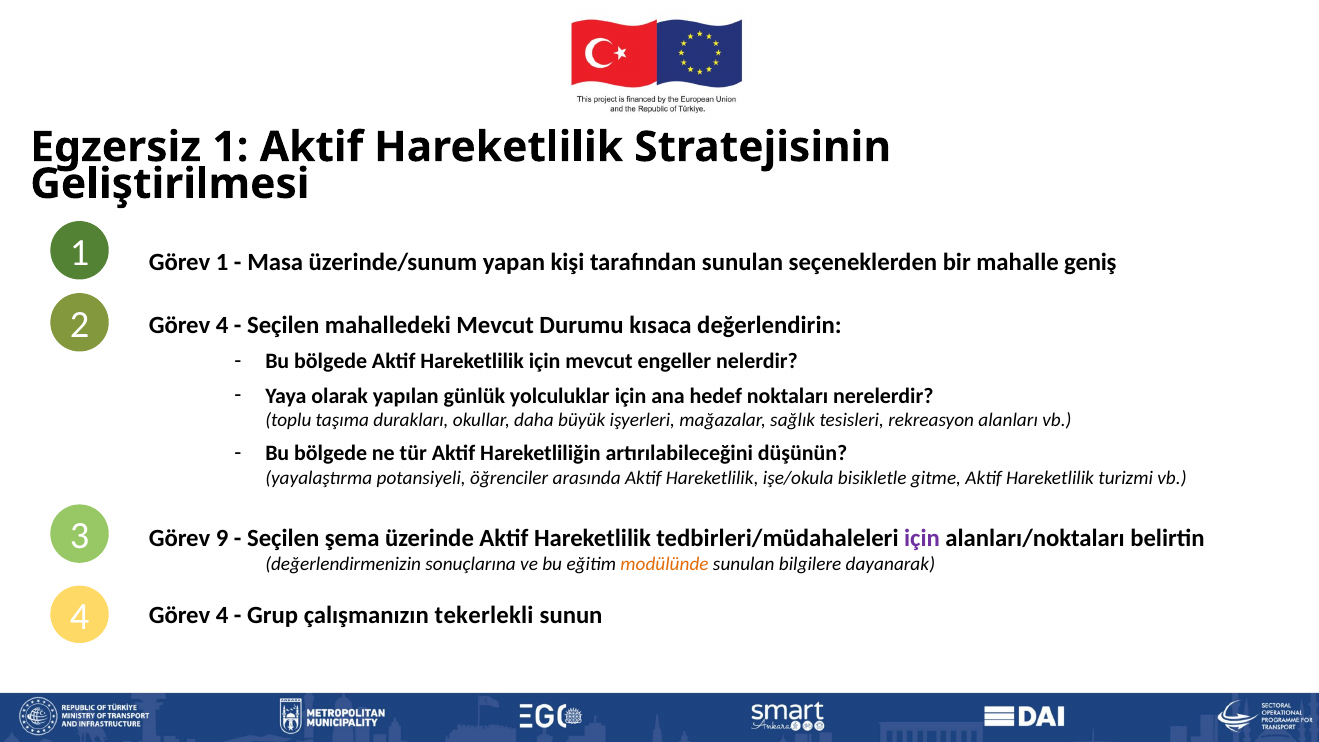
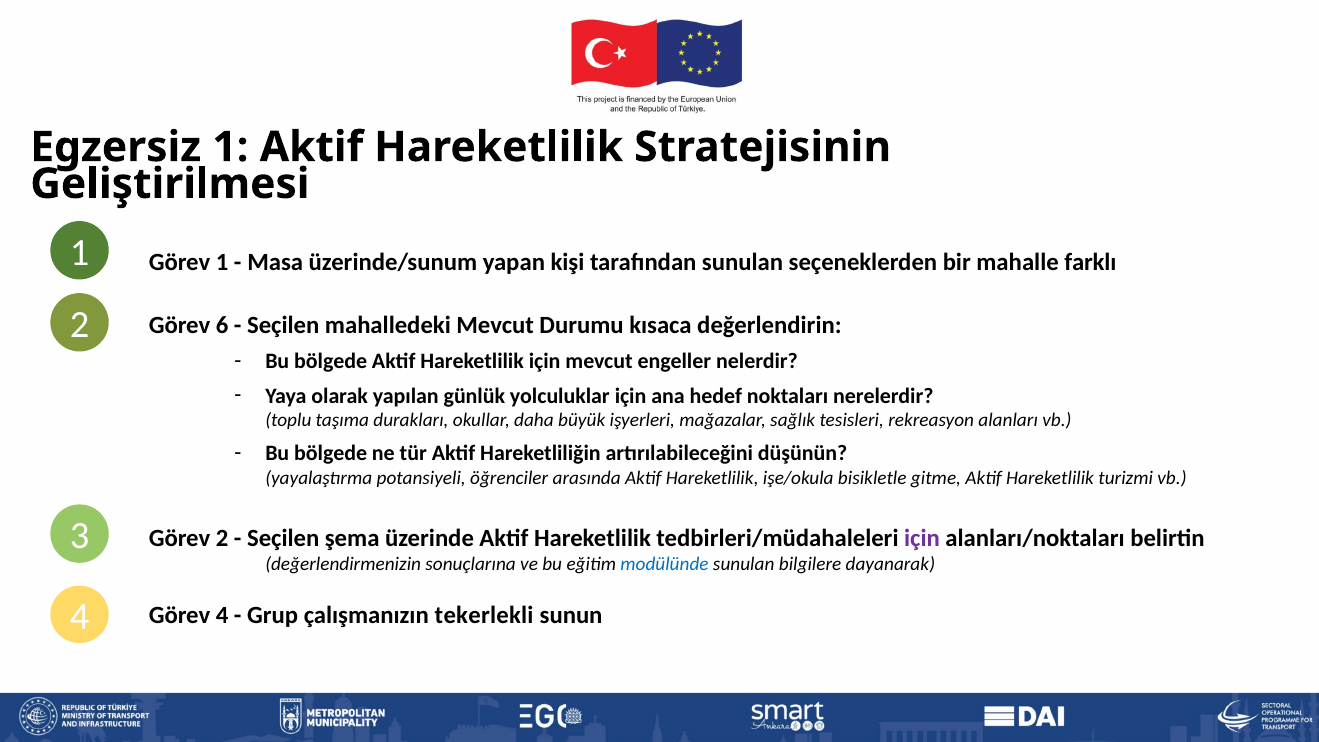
geniş: geniş -> farklı (1090, 263)
4: 4 -> 6 (222, 325)
Görev 9: 9 -> 2 (222, 538)
modülünde colour: orange -> blue (665, 564)
